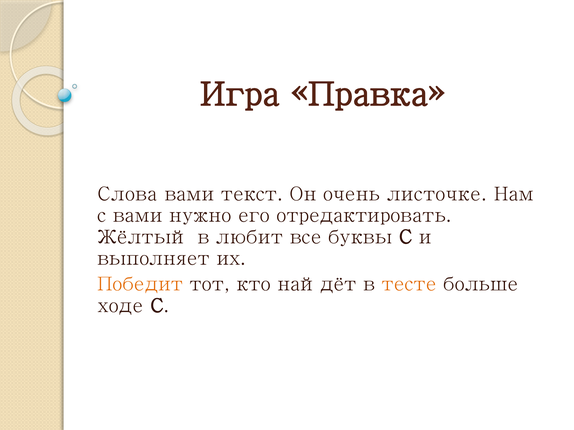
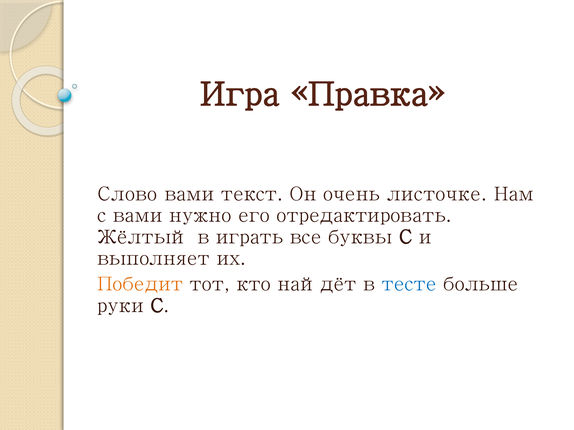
Слова: Слова -> Слово (127, 194)
любит: любит -> играть (250, 237)
тесте colour: orange -> blue (409, 284)
ходе: ходе -> руки (120, 306)
